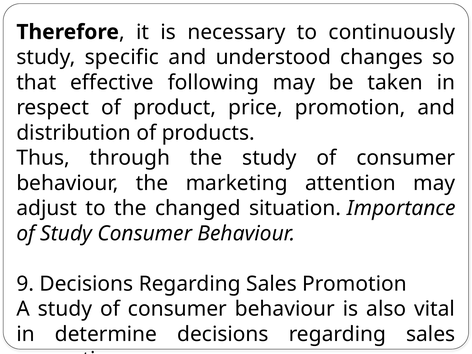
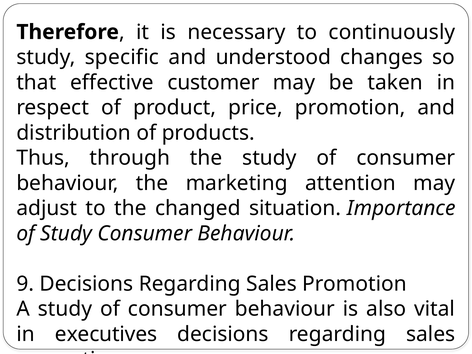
following: following -> customer (213, 82)
determine: determine -> executives (106, 334)
